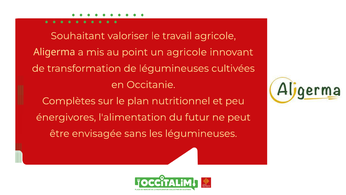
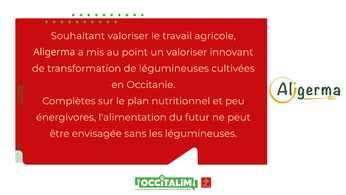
un agricole: agricole -> valoriser (187, 52)
